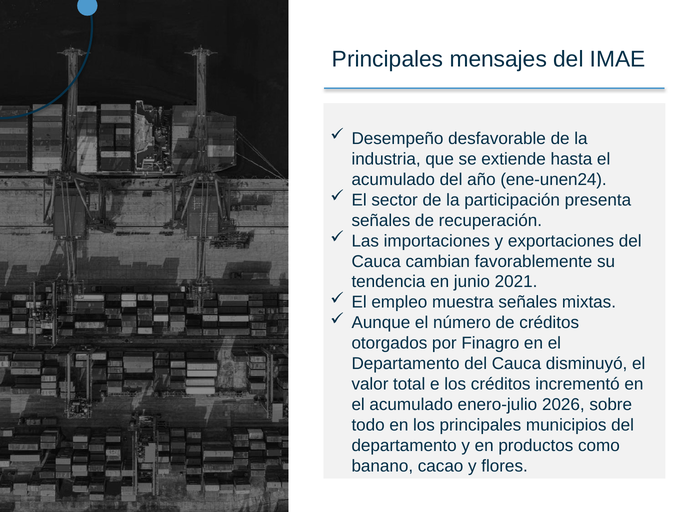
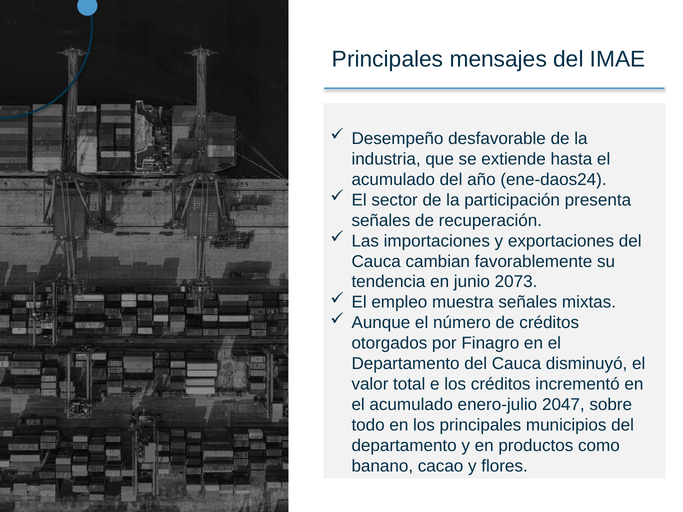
ene-unen24: ene-unen24 -> ene-daos24 (553, 180)
2021: 2021 -> 2073 (516, 282)
2026: 2026 -> 2047 (563, 405)
